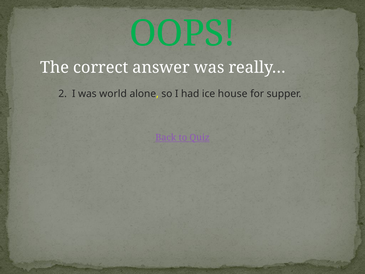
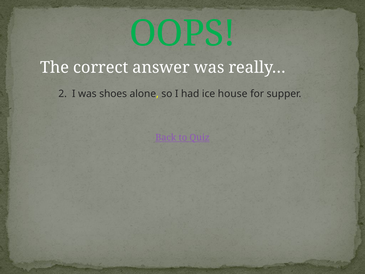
world: world -> shoes (113, 94)
